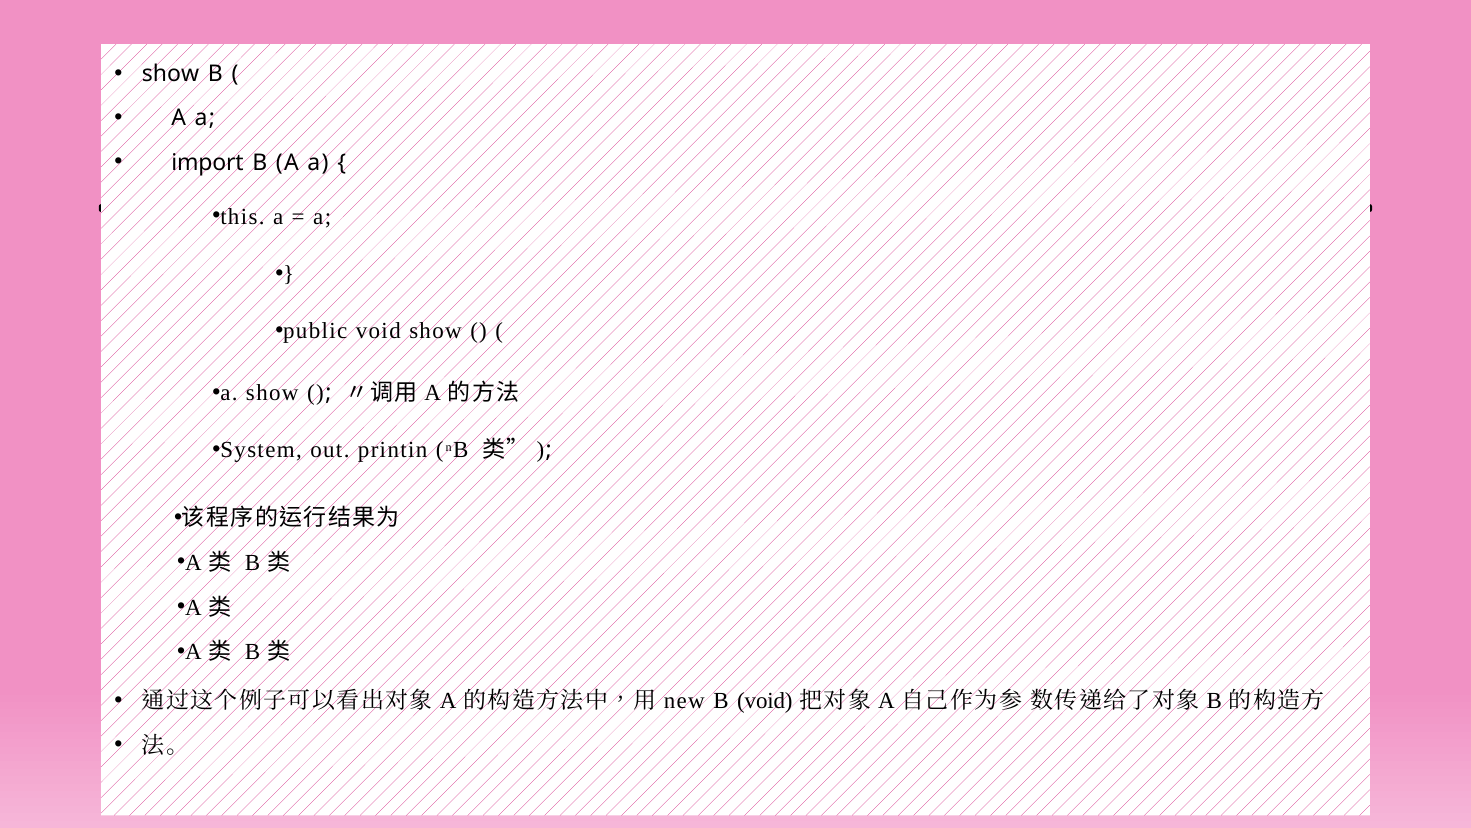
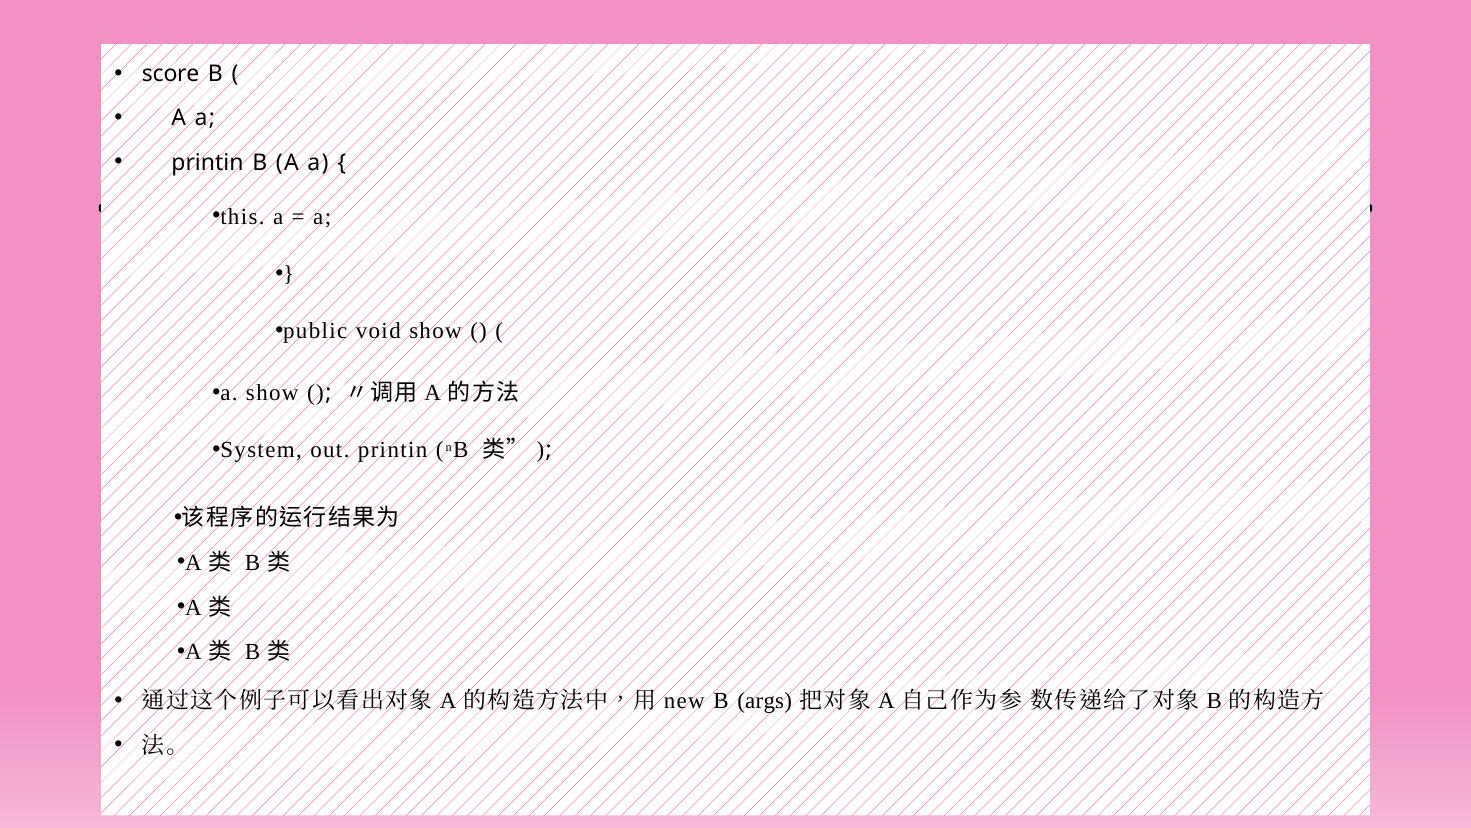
show: show -> score (171, 74)
import: import -> printin (207, 163)
B void: void -> args (765, 701)
